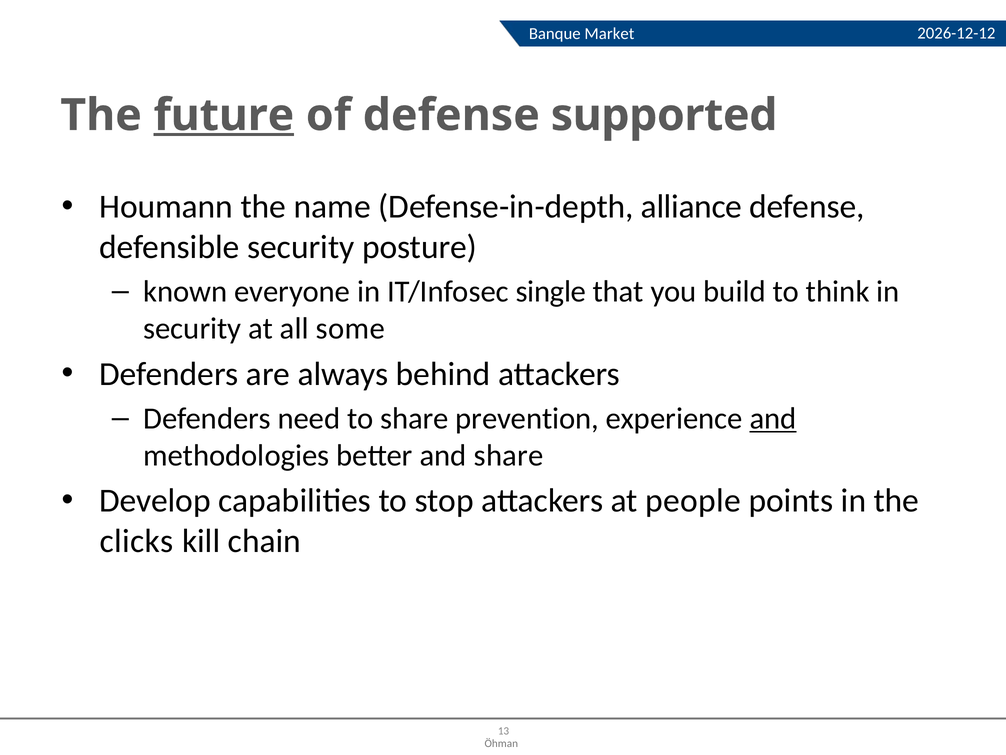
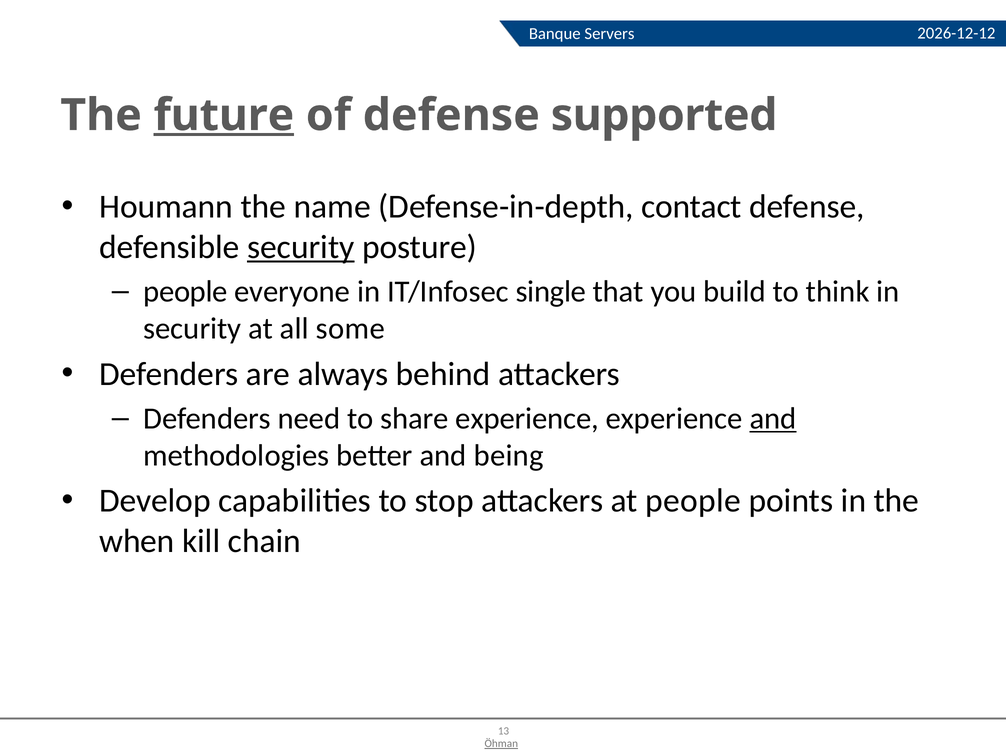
Market: Market -> Servers (609, 34)
alliance: alliance -> contact (691, 207)
security underline: none -> present (301, 247)
known: known -> people (185, 291)
share prevention: prevention -> experience (527, 418)
and share: share -> being (509, 455)
clicks: clicks -> when (137, 541)
Öhman underline: none -> present (501, 743)
